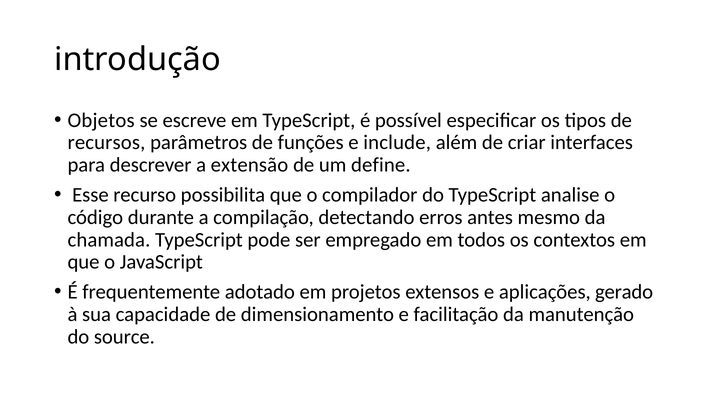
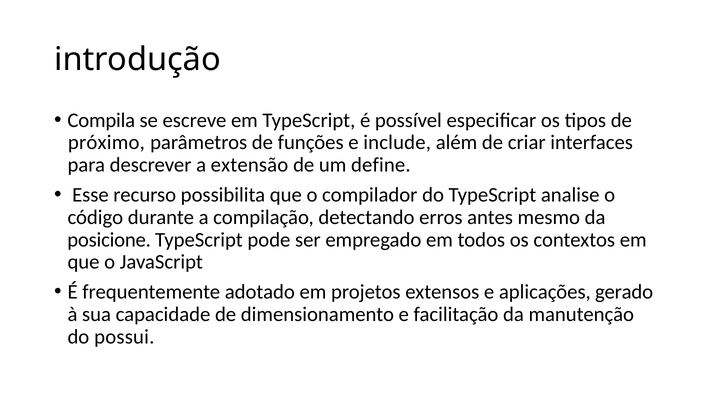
Objetos: Objetos -> Compila (101, 120)
recursos: recursos -> próximo (106, 143)
chamada: chamada -> posicione (109, 240)
source: source -> possui (124, 337)
